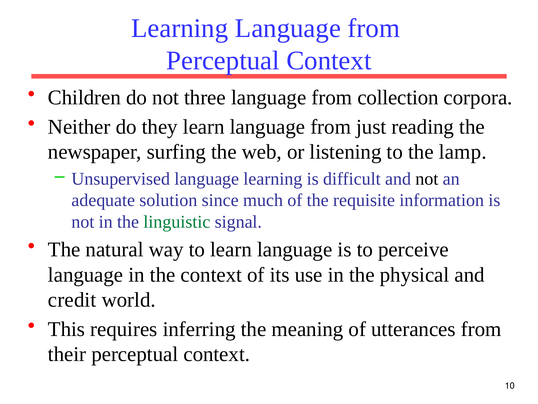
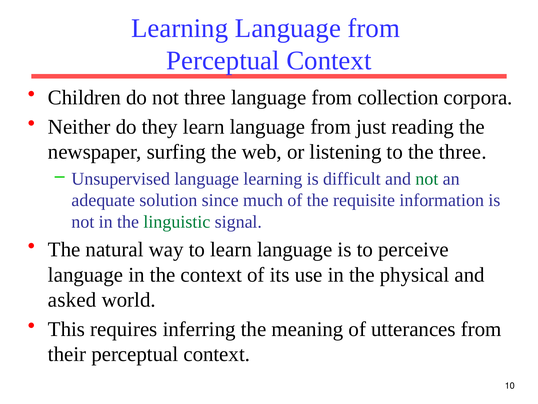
the lamp: lamp -> three (463, 152)
not colour: black -> green (427, 179)
credit: credit -> asked (72, 300)
